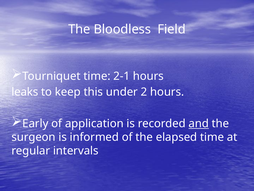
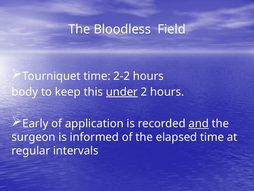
2-1: 2-1 -> 2-2 (122, 76)
leaks: leaks -> body (25, 92)
under underline: none -> present (122, 92)
